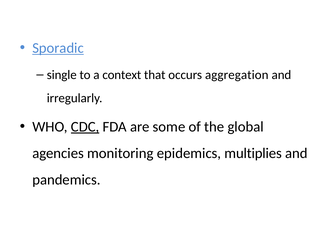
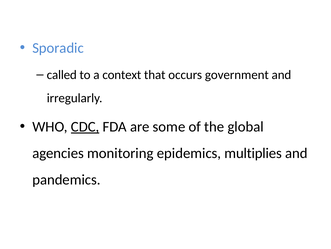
Sporadic underline: present -> none (58, 48)
single: single -> called (62, 75)
aggregation: aggregation -> government (237, 75)
